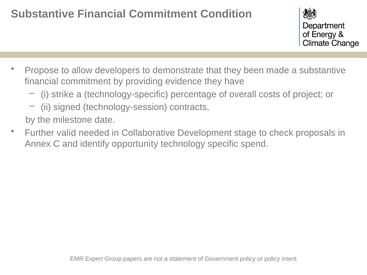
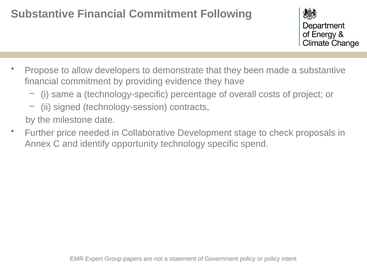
Condition: Condition -> Following (226, 14)
strike: strike -> same (63, 94)
valid: valid -> price (66, 133)
